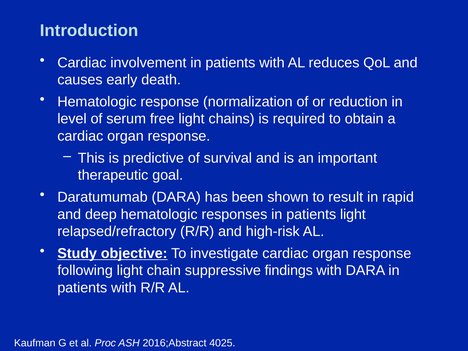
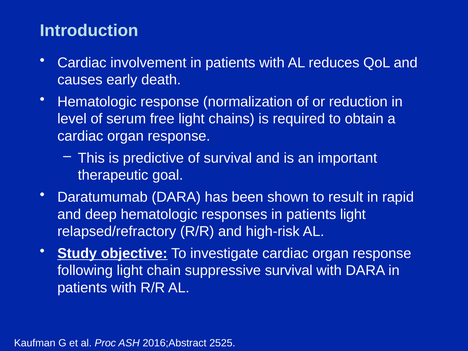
suppressive findings: findings -> survival (289, 271)
4025: 4025 -> 2525 (222, 343)
